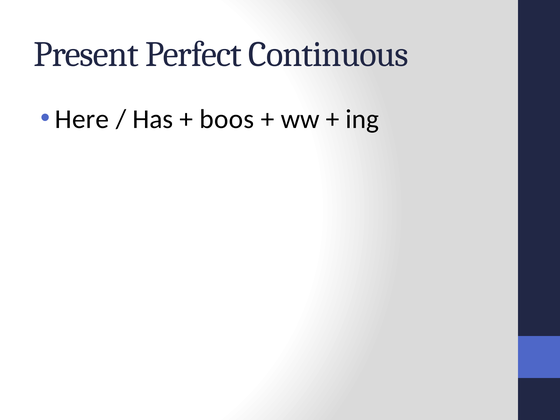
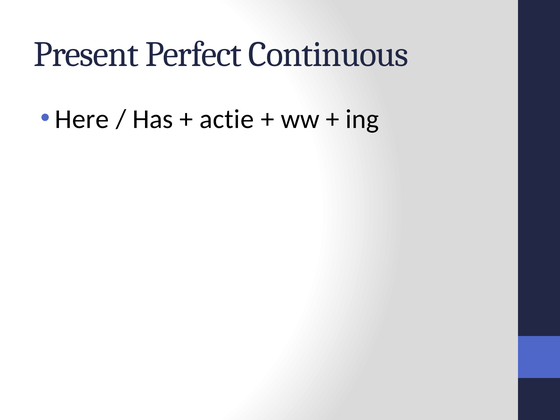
boos: boos -> actie (227, 119)
